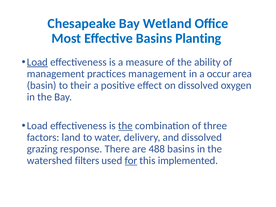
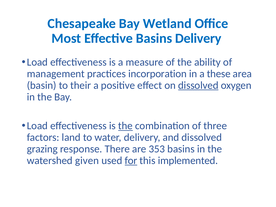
Basins Planting: Planting -> Delivery (198, 38)
Load underline: present -> none (37, 62)
practices management: management -> incorporation (158, 74)
occur: occur -> these (219, 74)
dissolved underline: none -> present (198, 85)
488: 488 -> 353 (157, 149)
filters: filters -> given (87, 161)
